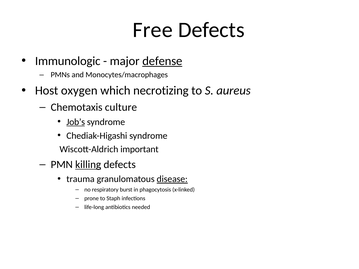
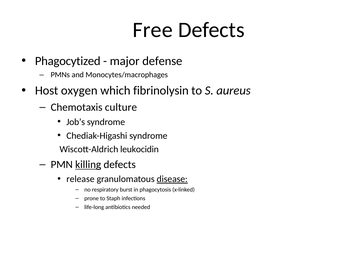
Immunologic: Immunologic -> Phagocytized (68, 61)
defense underline: present -> none (162, 61)
necrotizing: necrotizing -> fibrinolysin (161, 91)
Job’s underline: present -> none (76, 122)
important: important -> leukocidin (139, 150)
trauma: trauma -> release (80, 179)
